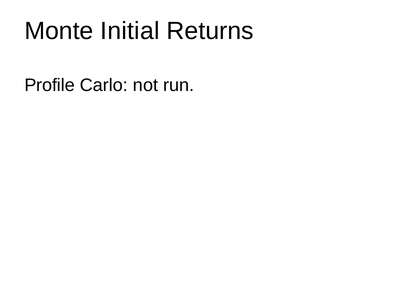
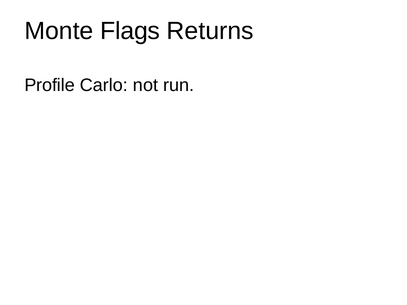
Initial: Initial -> Flags (130, 31)
